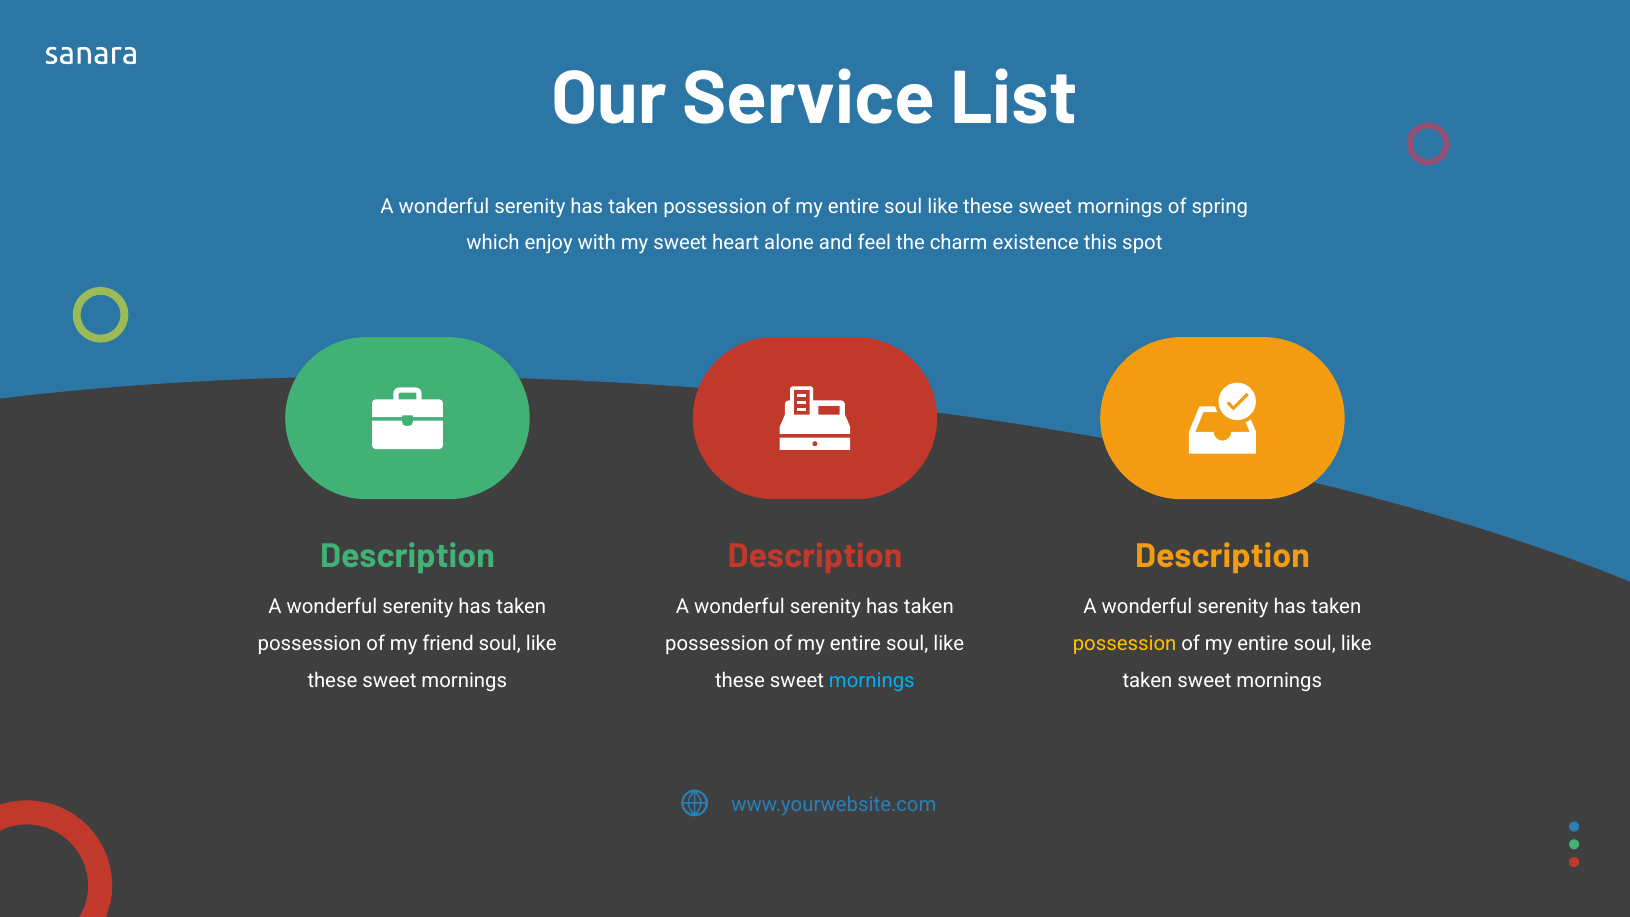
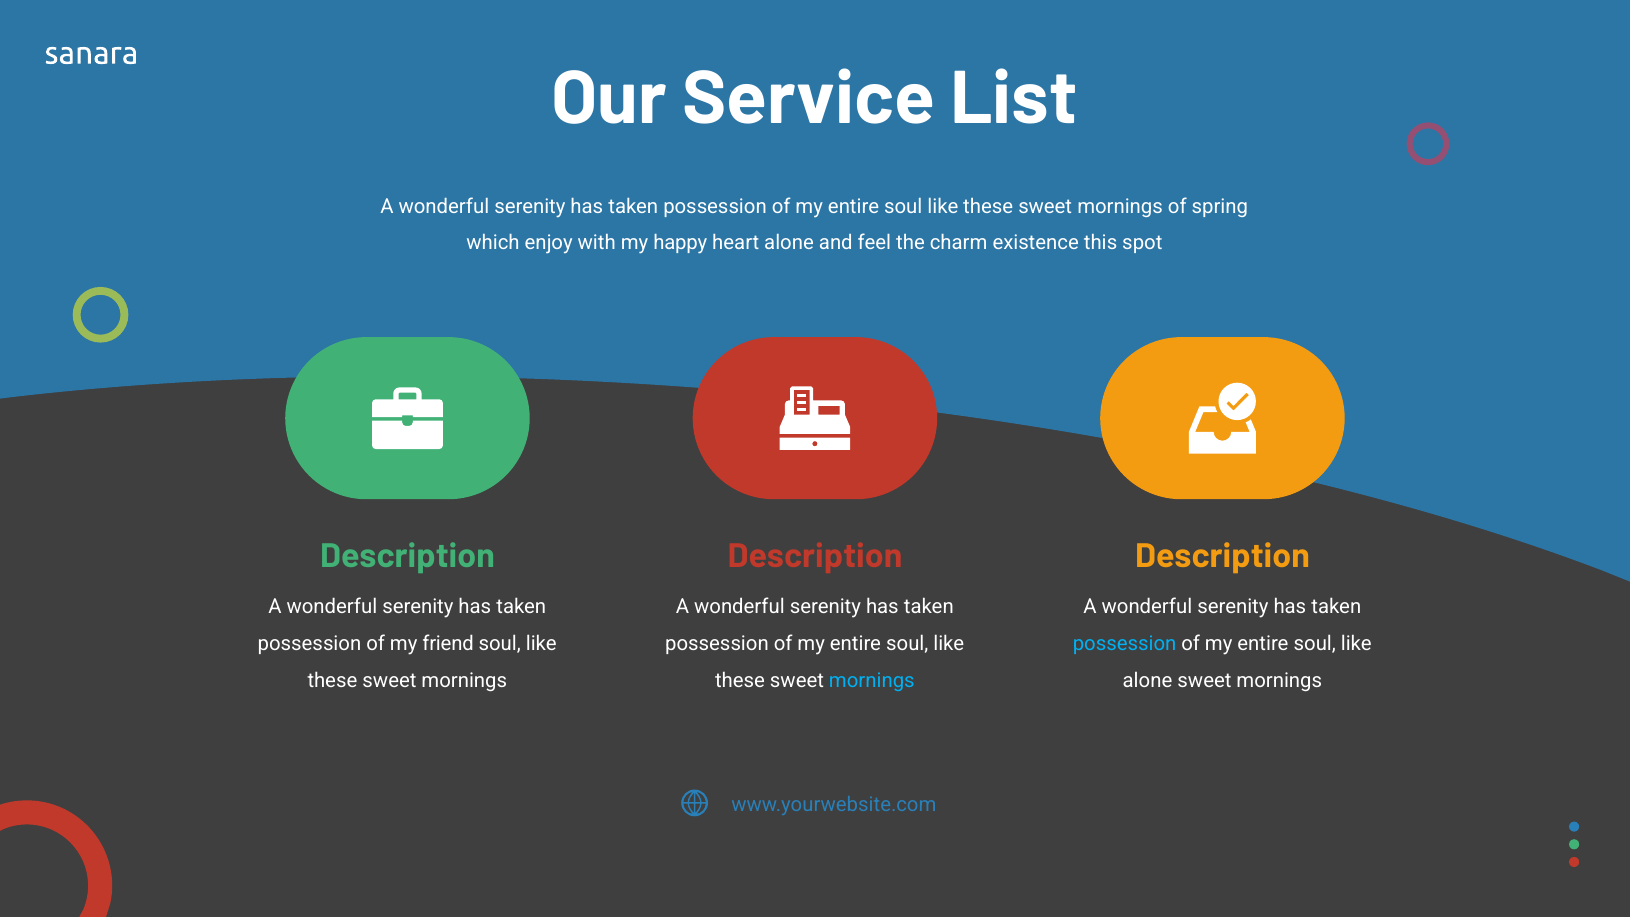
my sweet: sweet -> happy (680, 243)
possession colour: yellow -> light blue (1125, 644)
taken: taken -> alone (1147, 680)
